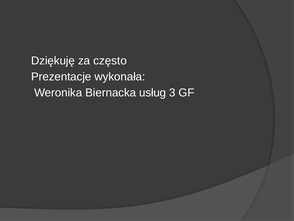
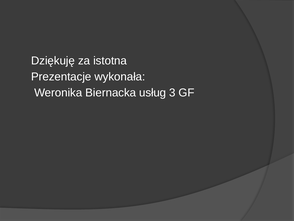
często: często -> istotna (110, 61)
